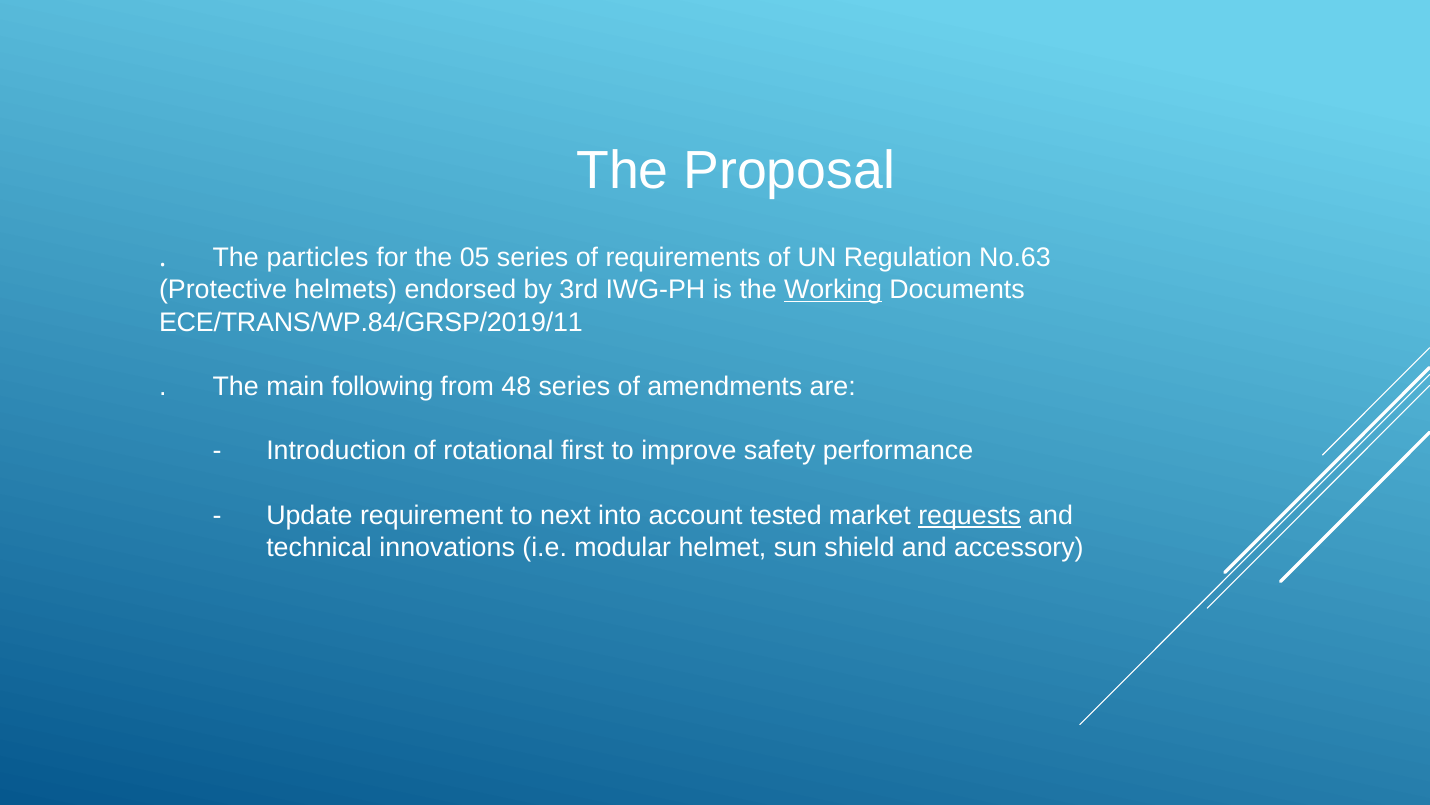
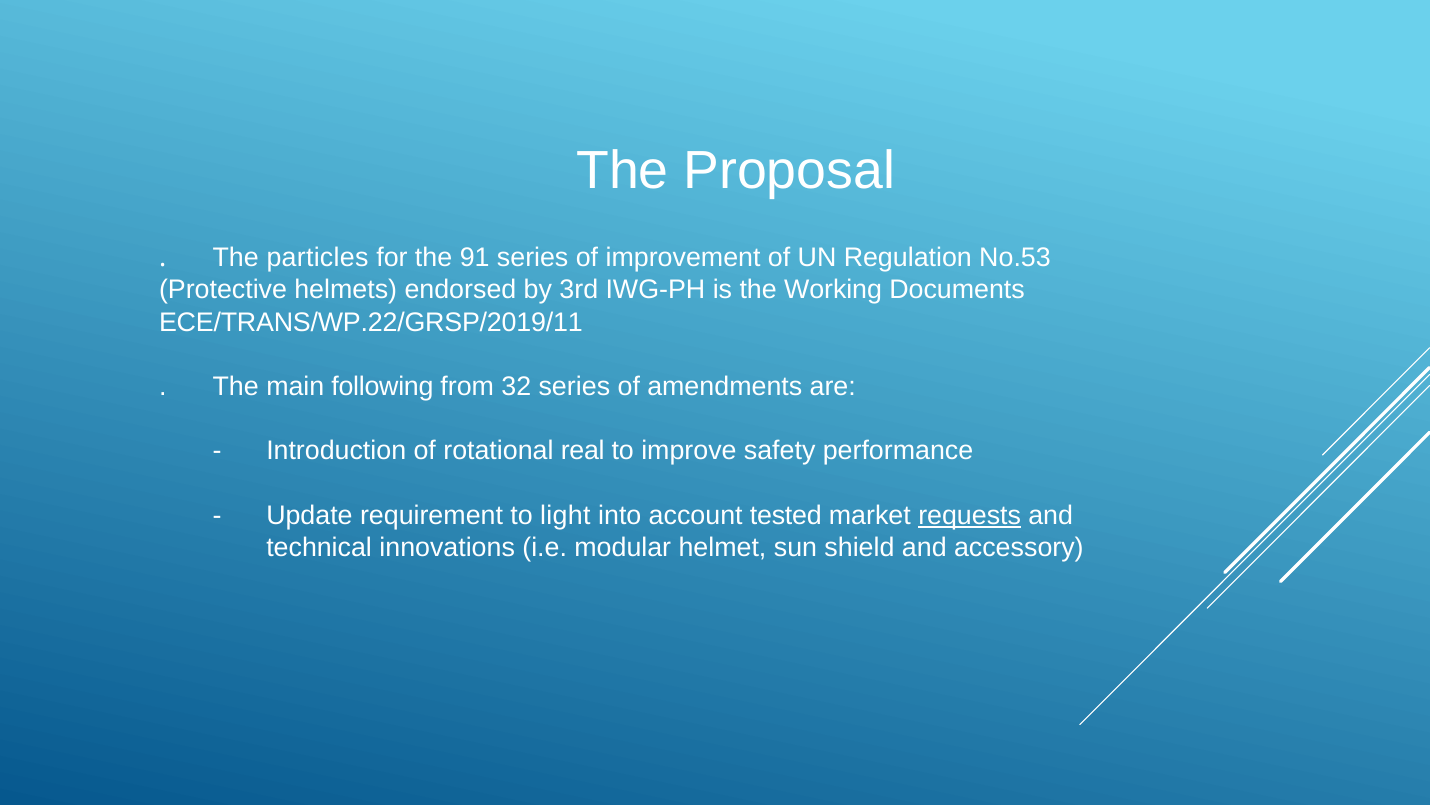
05: 05 -> 91 (475, 258)
requirements: requirements -> improvement (683, 258)
No.63: No.63 -> No.53 (1015, 258)
Working underline: present -> none (833, 290)
ECE/TRANS/WP.84/GRSP/2019/11: ECE/TRANS/WP.84/GRSP/2019/11 -> ECE/TRANS/WP.22/GRSP/2019/11 (371, 322)
48: 48 -> 32 (516, 386)
first: first -> real (583, 451)
next: next -> light (565, 515)
